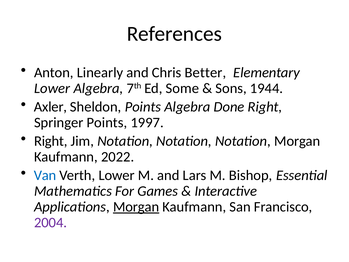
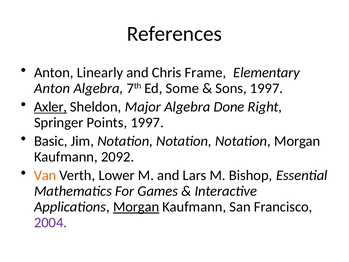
Better: Better -> Frame (205, 73)
Lower: Lower -> Anton (52, 88)
Sons 1944: 1944 -> 1997 (267, 88)
Axler underline: none -> present (50, 107)
Sheldon Points: Points -> Major (143, 107)
Right: Right -> Basic (51, 141)
2022: 2022 -> 2092 (118, 157)
Van colour: blue -> orange (45, 175)
